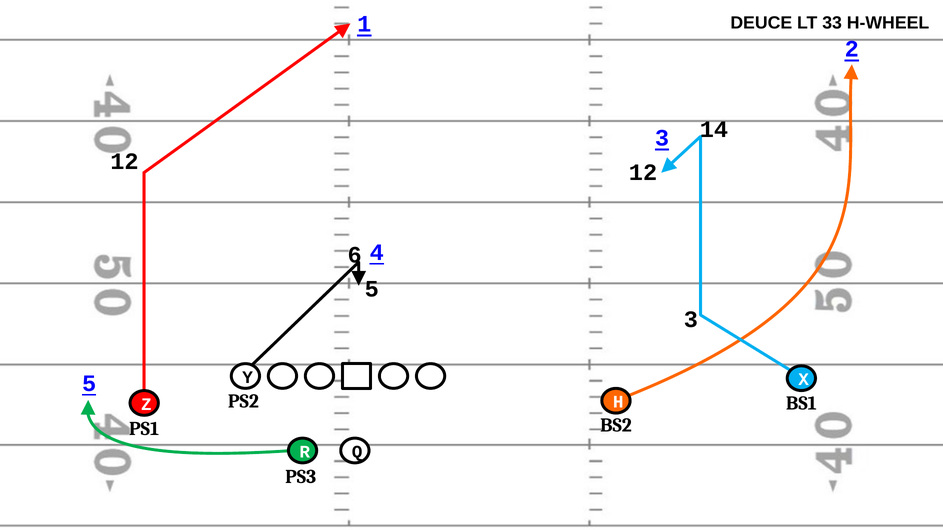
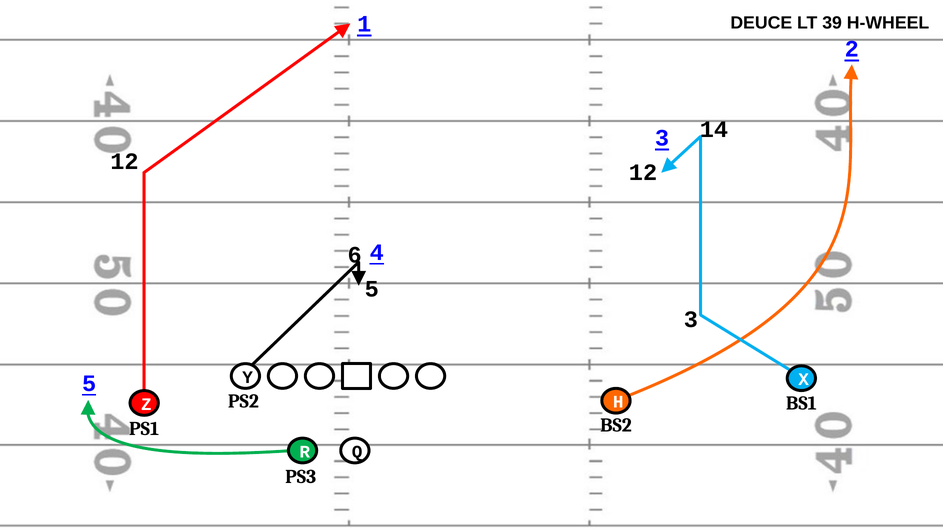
33: 33 -> 39 (832, 23)
